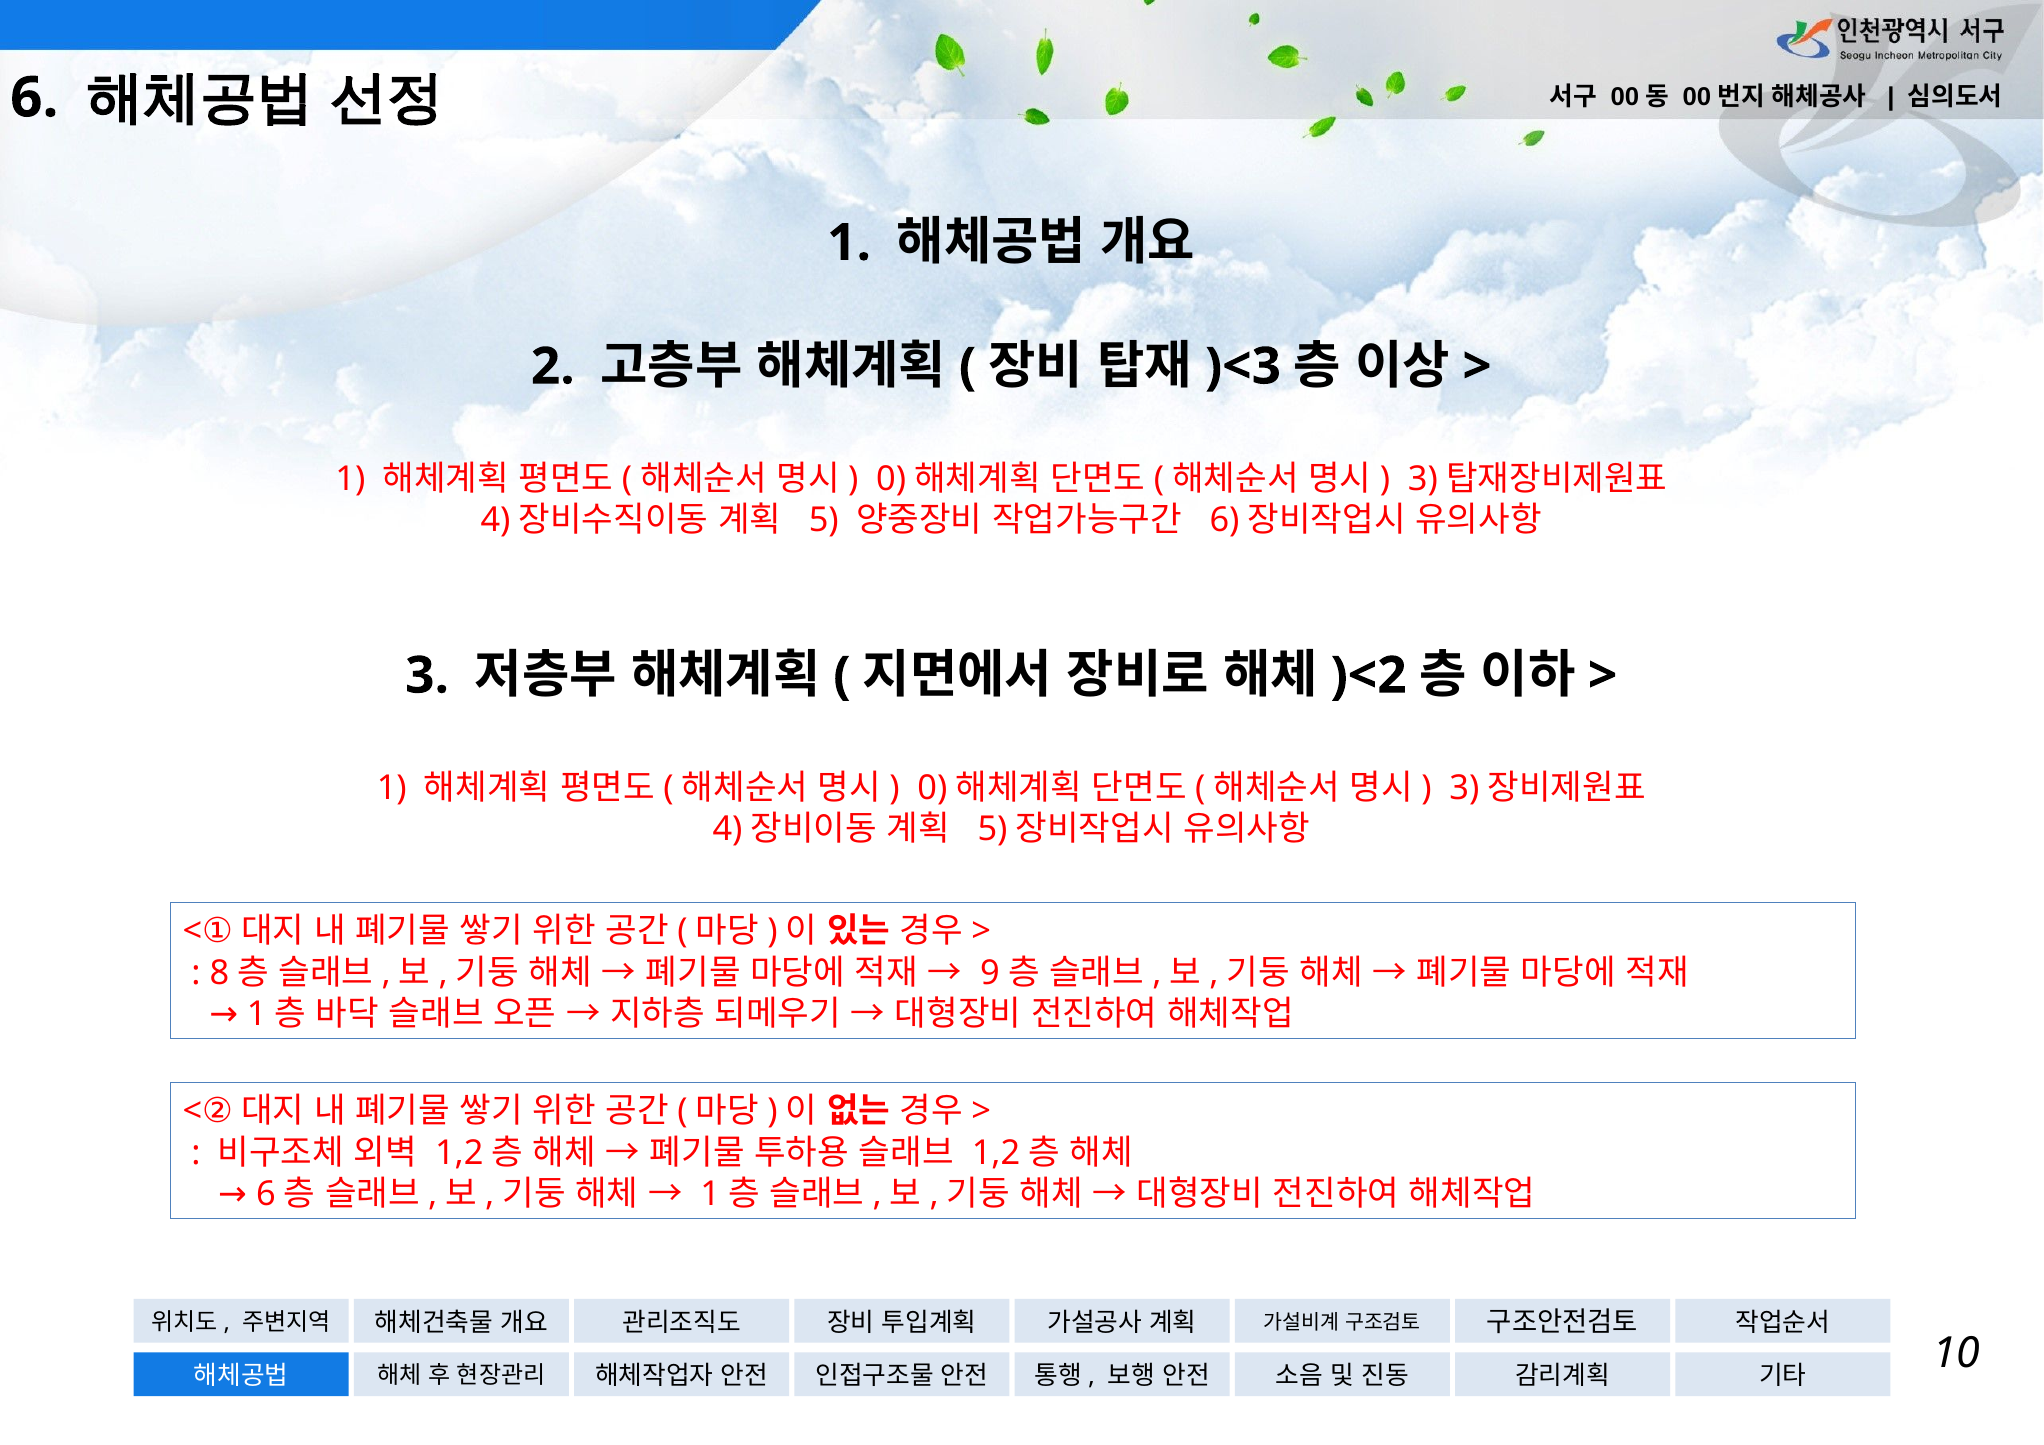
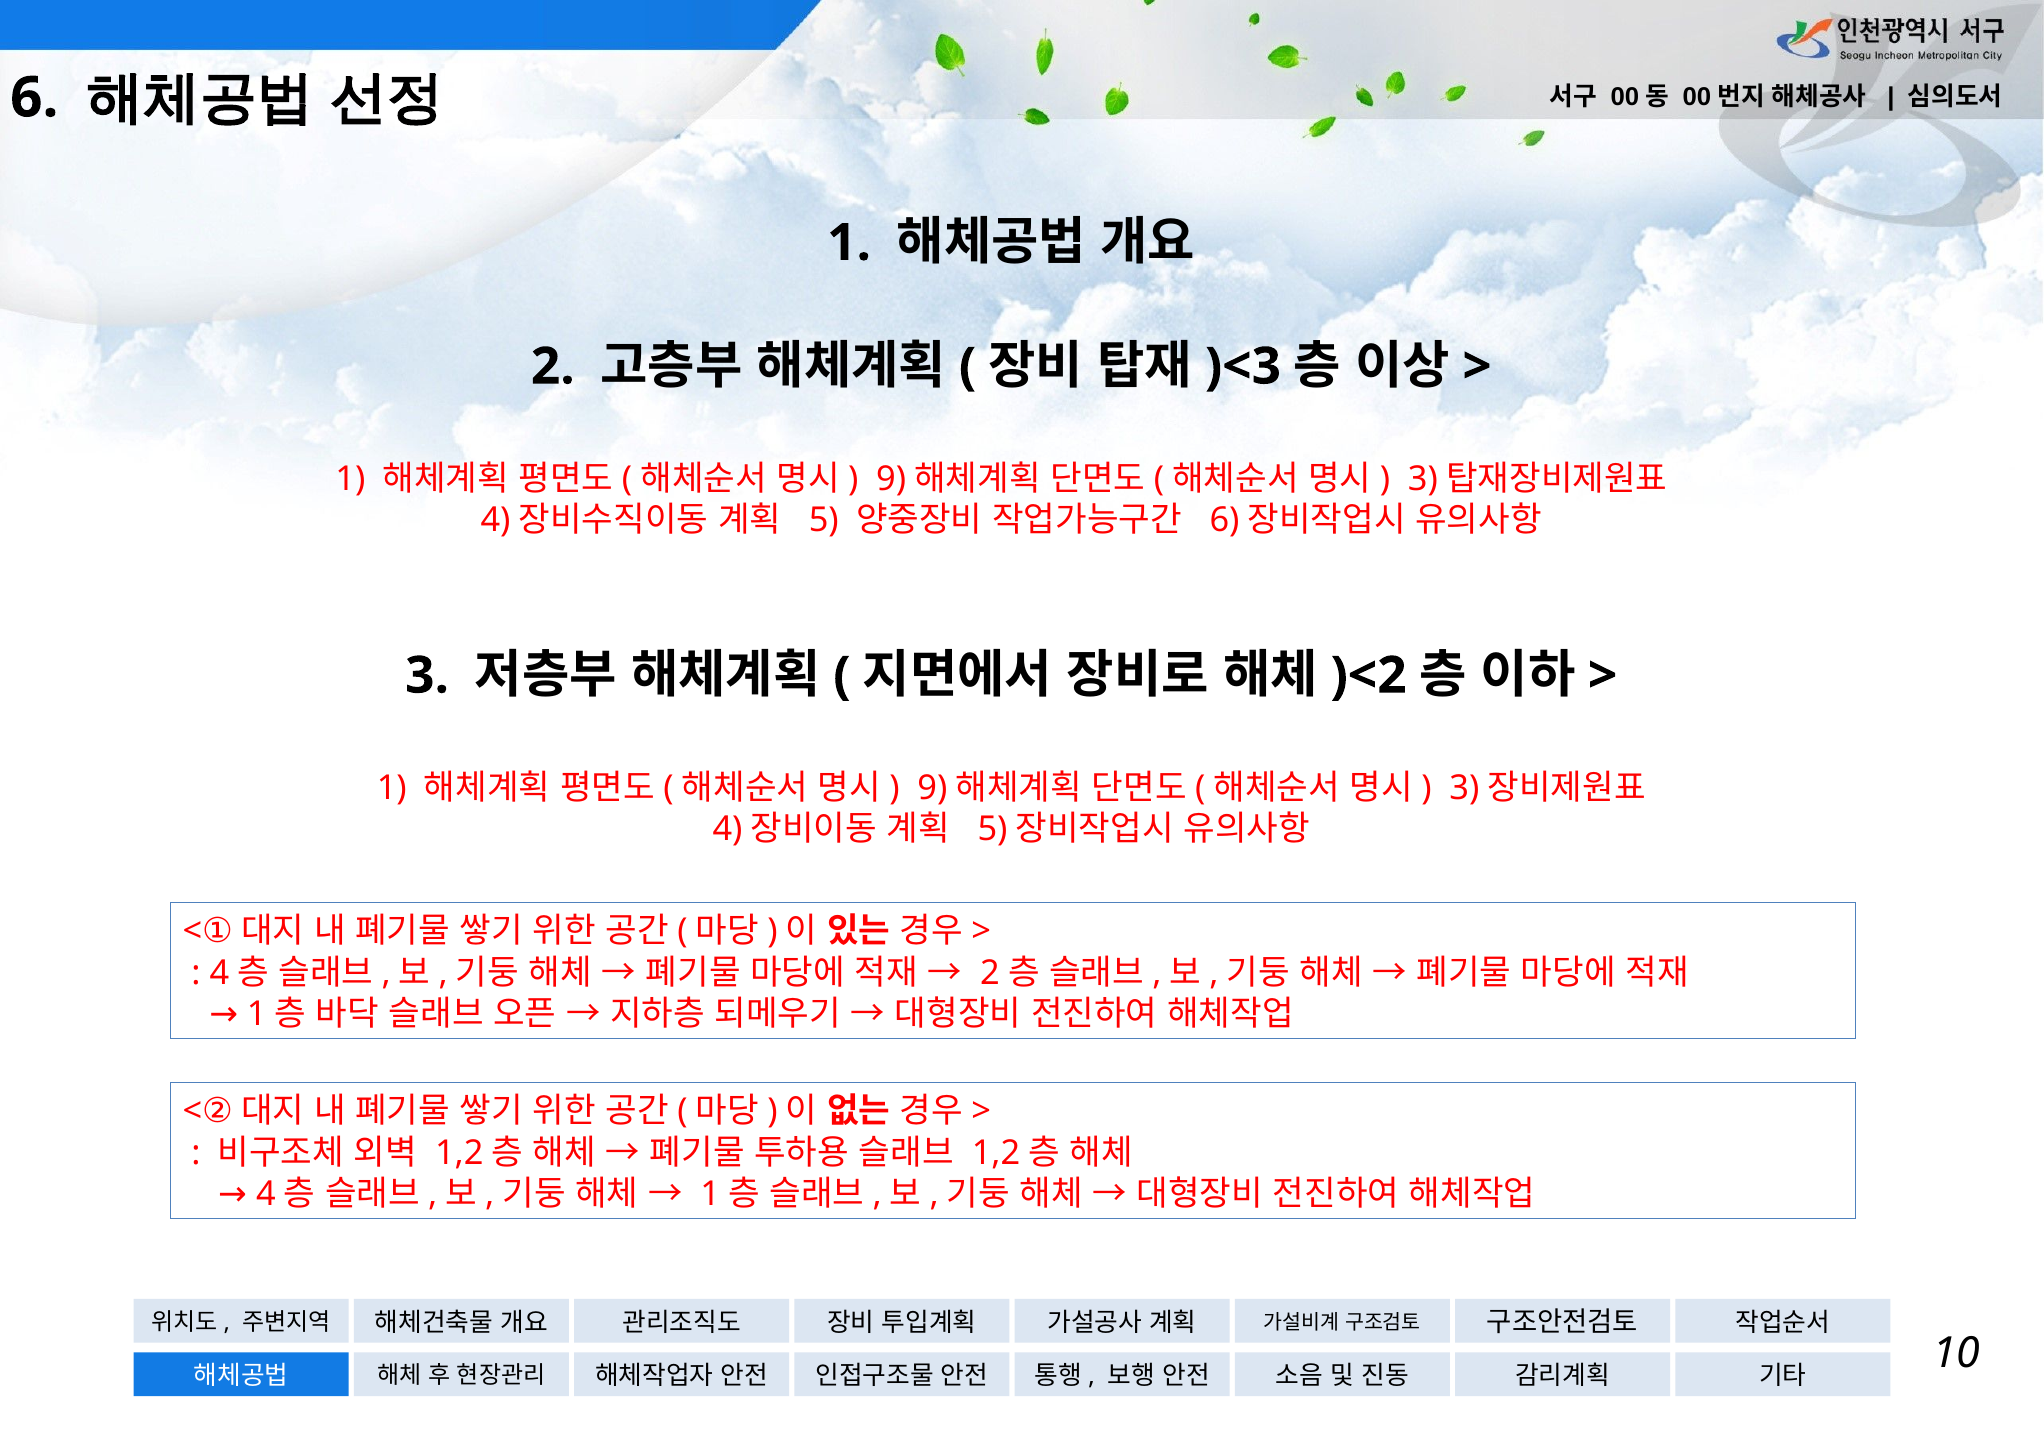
0: 0 -> 9 (891, 479)
0: 0 -> 9 (932, 788)
8: 8 -> 4 (219, 973)
9: 9 -> 2 (990, 973)
6: 6 -> 4 (266, 1194)
